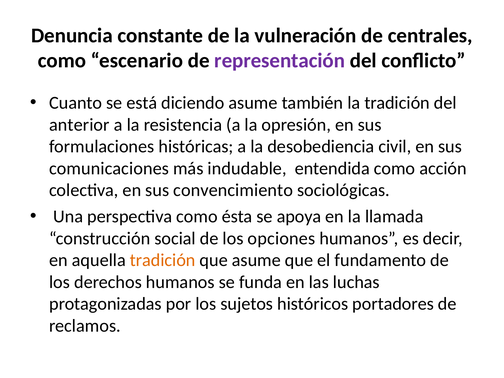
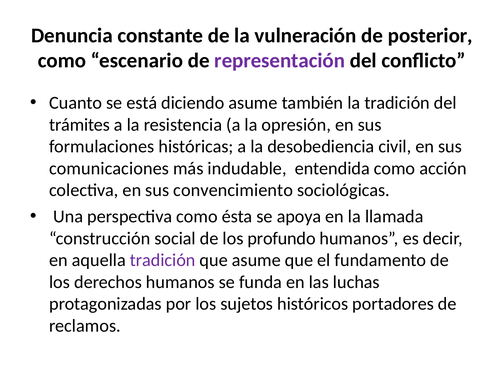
centrales: centrales -> posterior (430, 35)
anterior: anterior -> trámites (80, 125)
opciones: opciones -> profundo (282, 238)
tradición colour: orange -> purple (163, 260)
